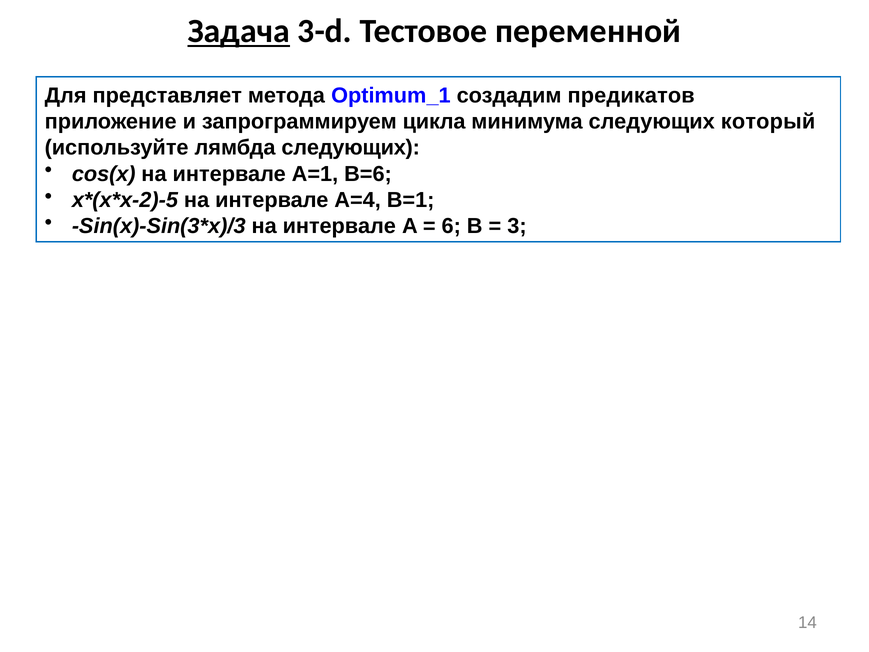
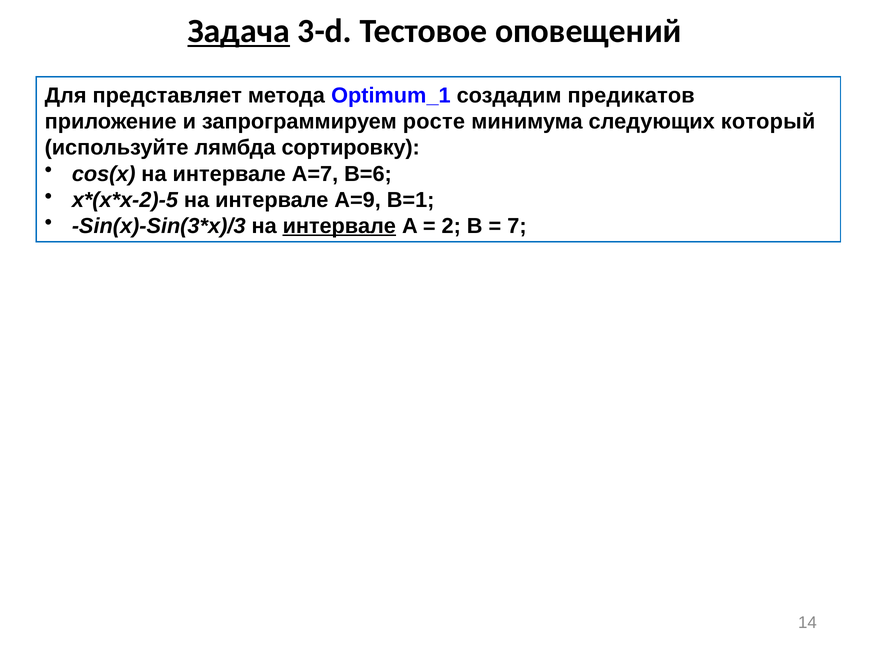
переменной: переменной -> оповещений (588, 31)
цикла: цикла -> росте (434, 122)
лямбда следующих: следующих -> сортировку (351, 148)
А=1: А=1 -> А=7 (315, 174)
А=4: А=4 -> А=9 (358, 200)
интервале underline: none -> present (339, 226)
6: 6 -> 2 (451, 226)
3: 3 -> 7 (517, 226)
